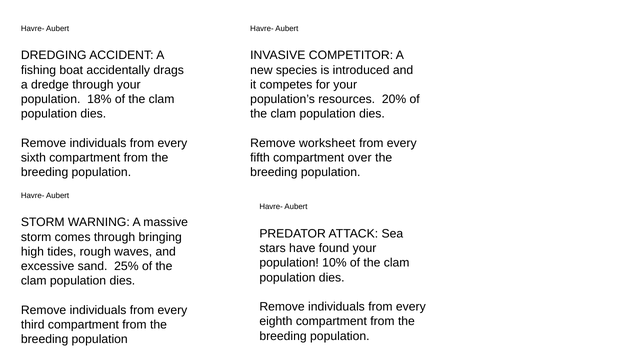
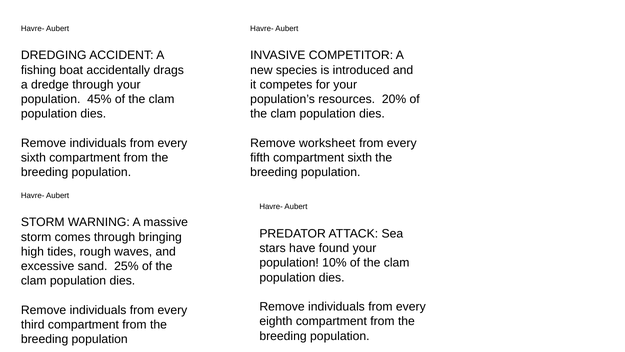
18%: 18% -> 45% (99, 99)
compartment over: over -> sixth (360, 158)
